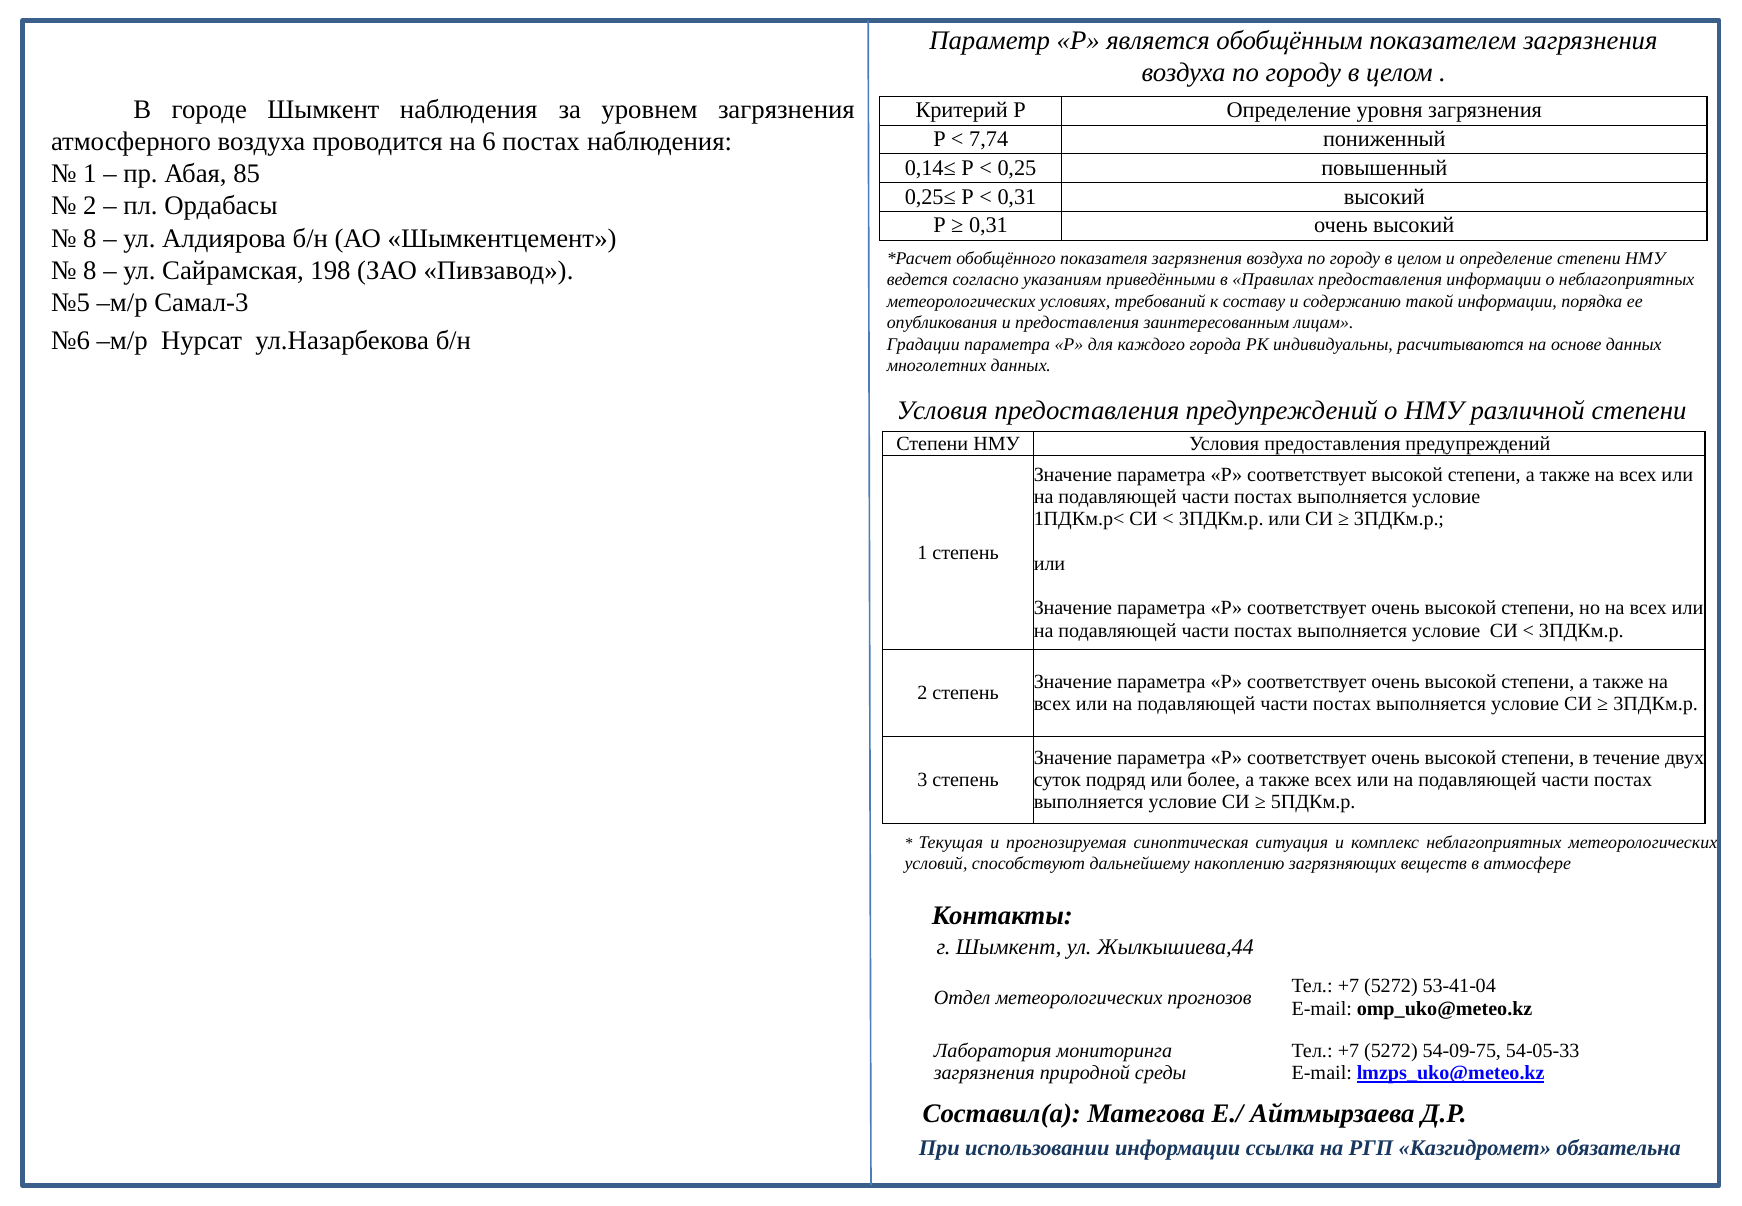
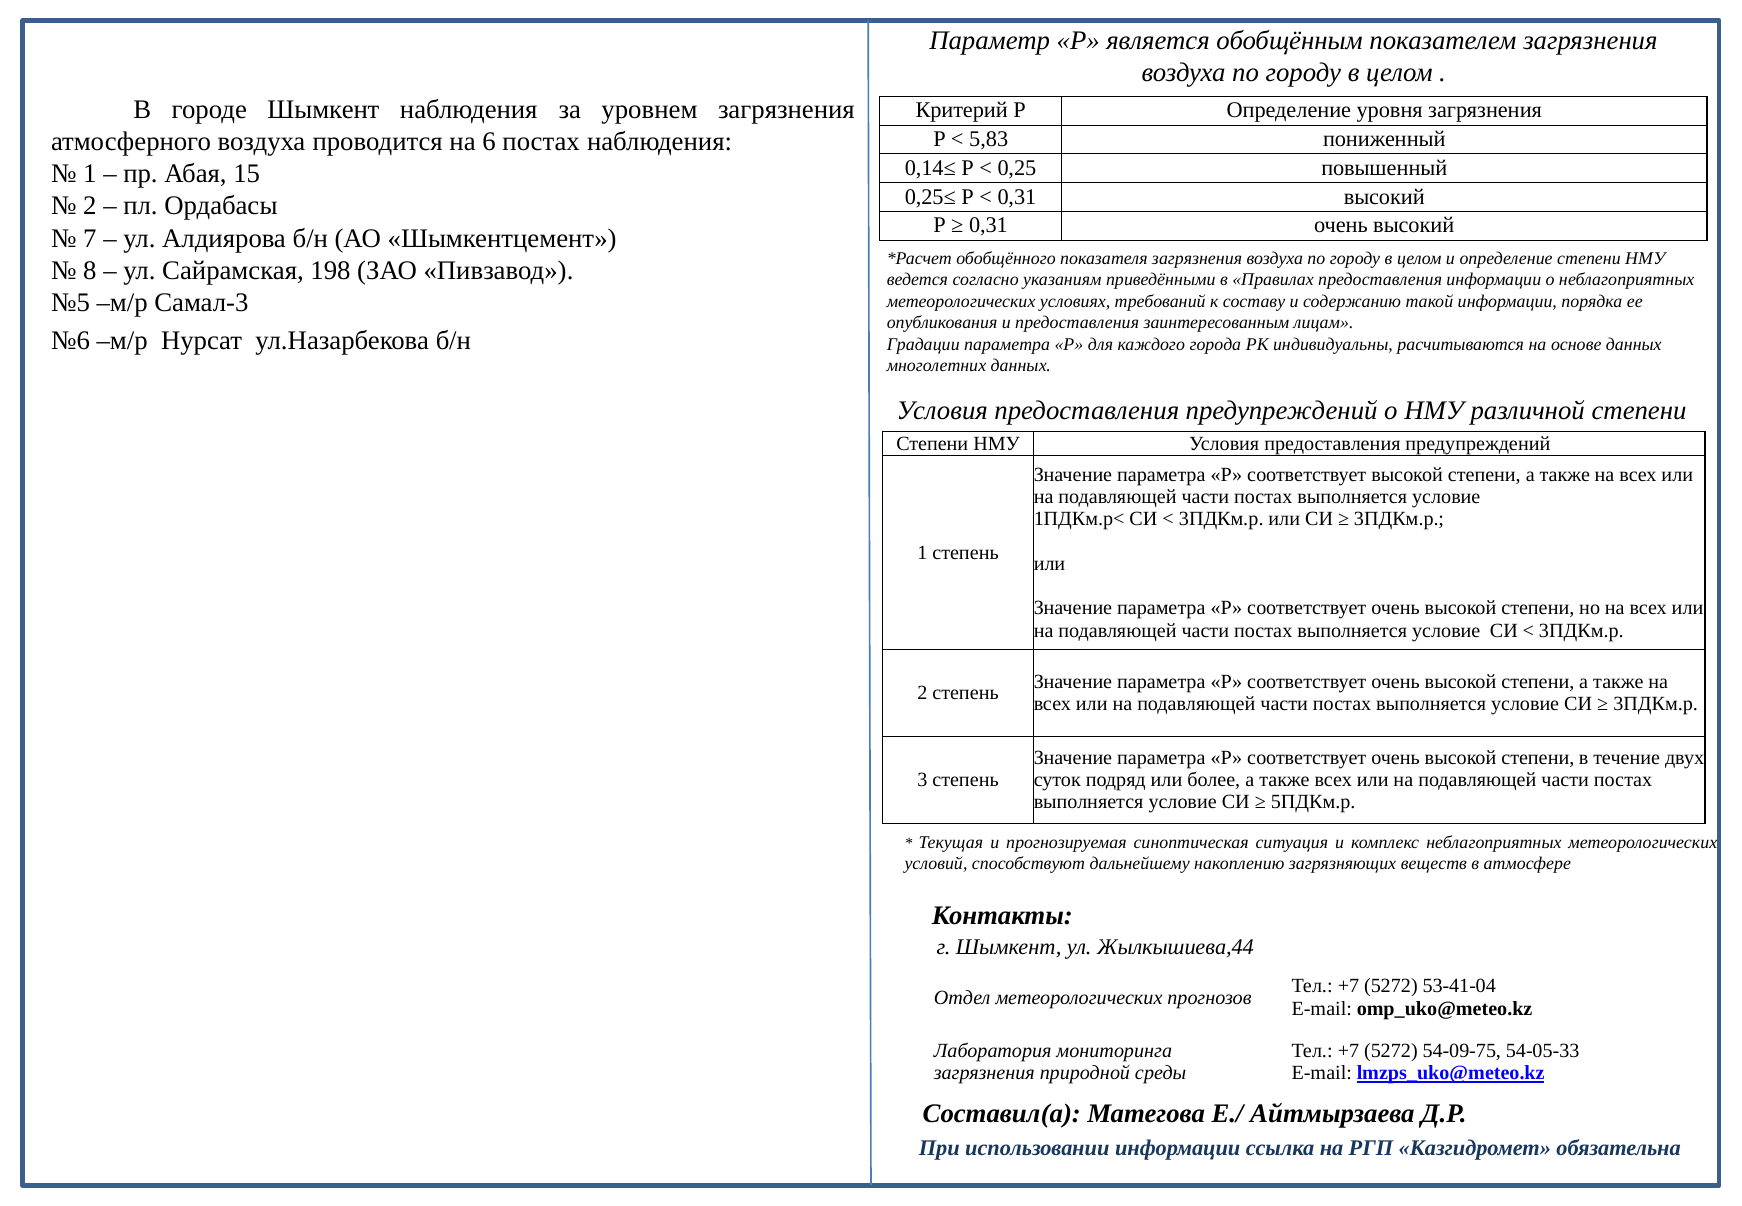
7,74: 7,74 -> 5,83 (989, 139)
85: 85 -> 15 (247, 174)
8: 8 -> 7 (90, 238)
